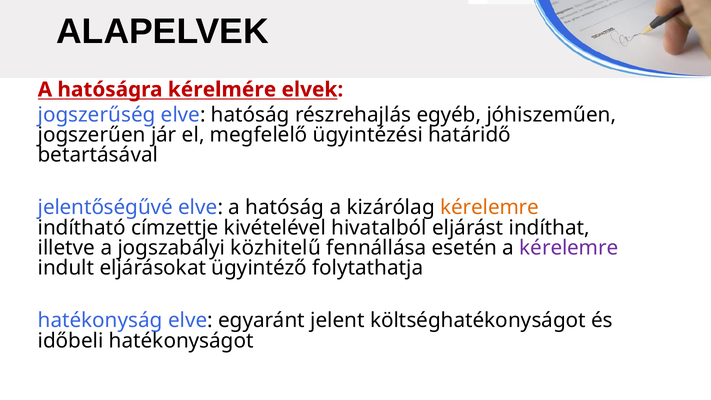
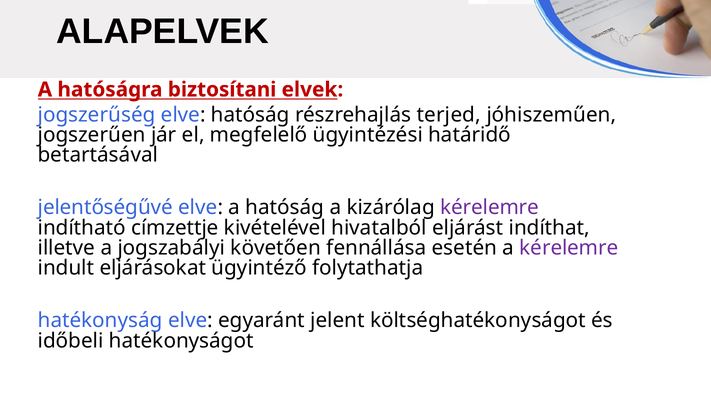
kérelmére: kérelmére -> biztosítani (222, 90)
egyéb: egyéb -> terjed (449, 115)
kérelemre colour: orange -> purple (490, 208)
közhitelű: közhitelű -> követően (276, 248)
